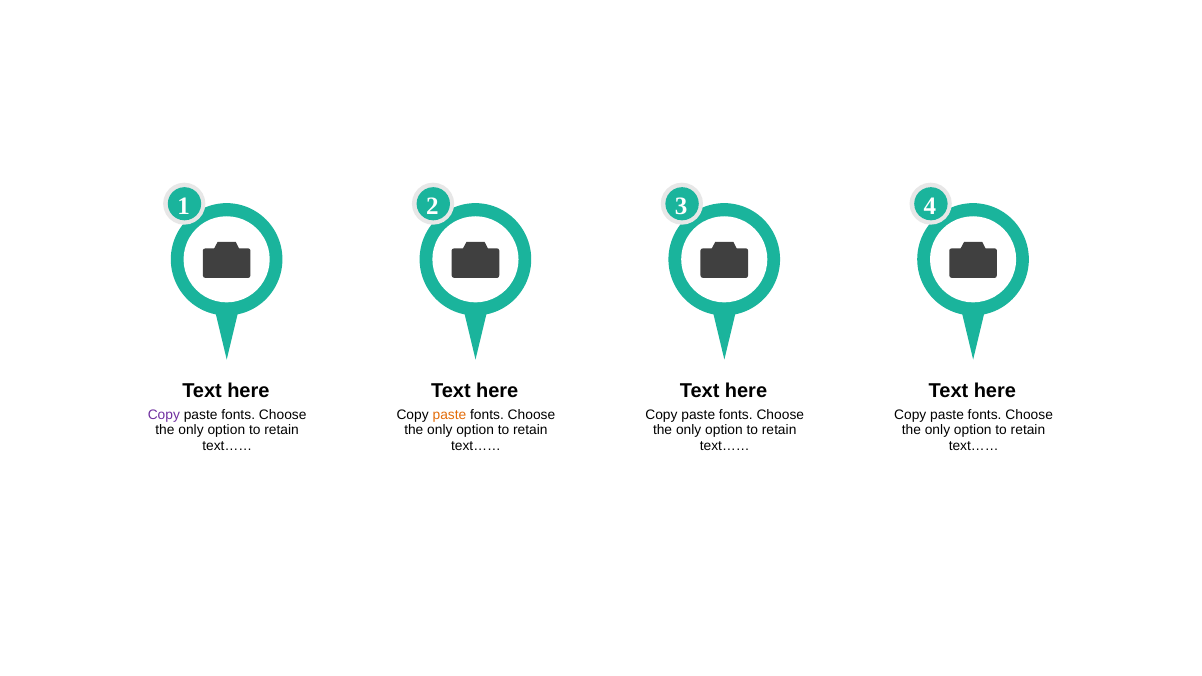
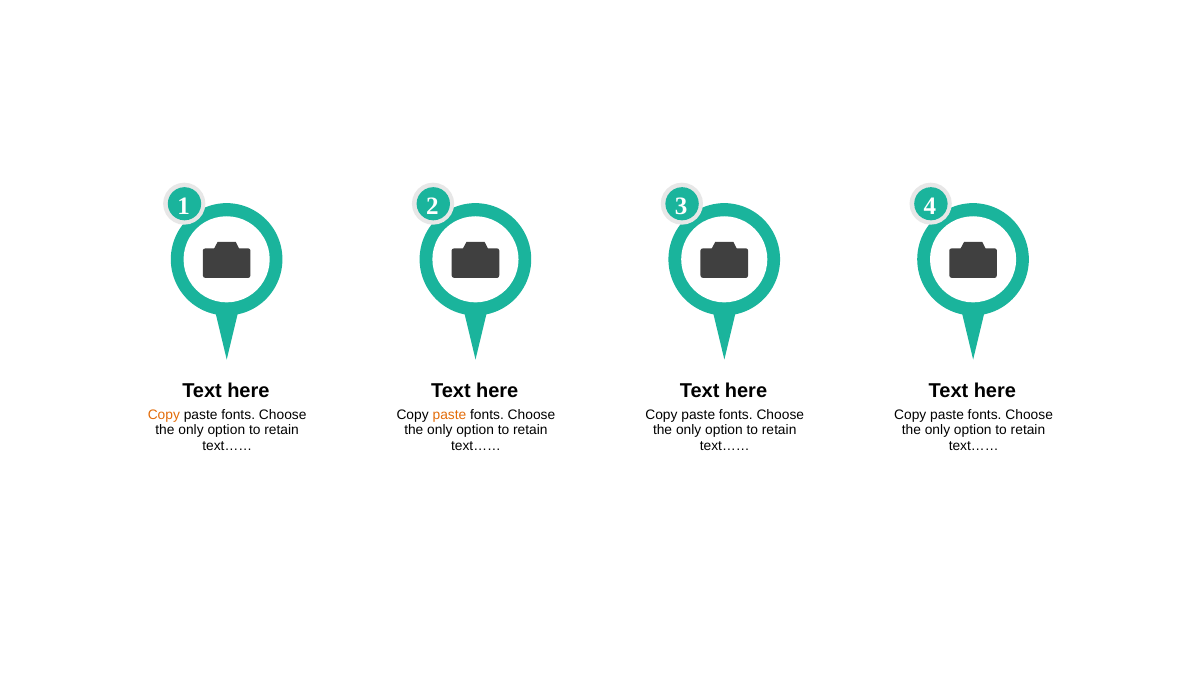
Copy colour: purple -> orange (164, 415)
